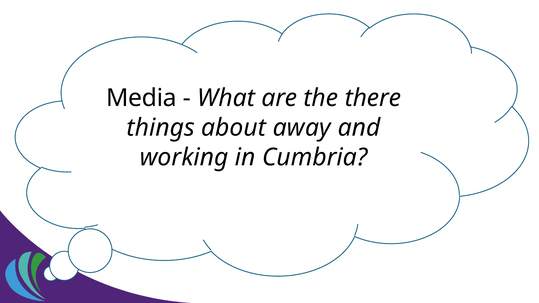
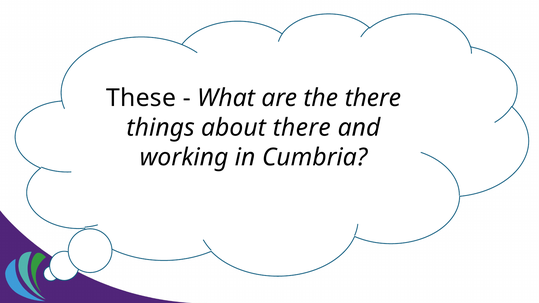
Media: Media -> These (141, 98)
about away: away -> there (302, 128)
